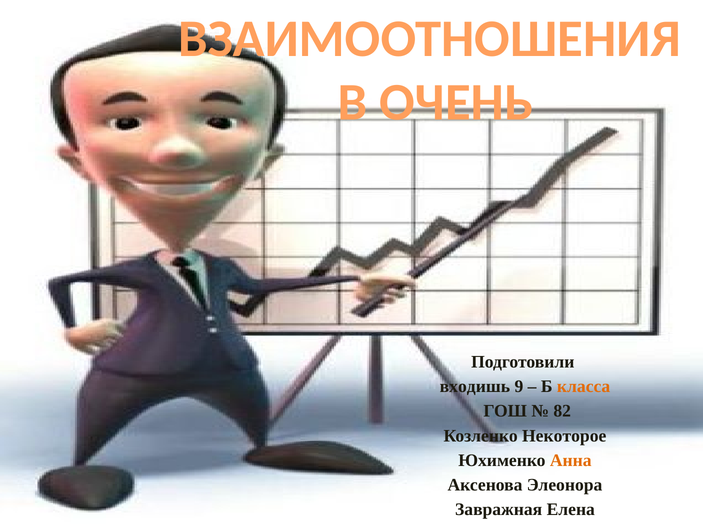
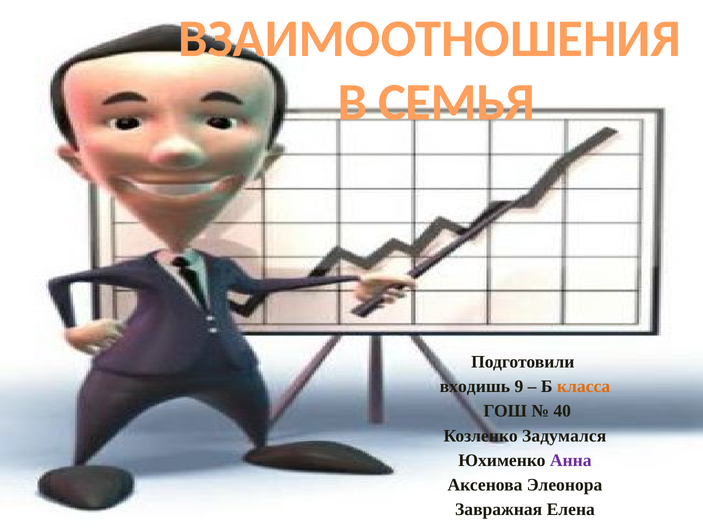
ОЧЕНЬ: ОЧЕНЬ -> СЕМЬЯ (457, 102)
82: 82 -> 40 (562, 411)
Некоторое: Некоторое -> Задумался (564, 435)
Анна colour: orange -> purple (571, 460)
